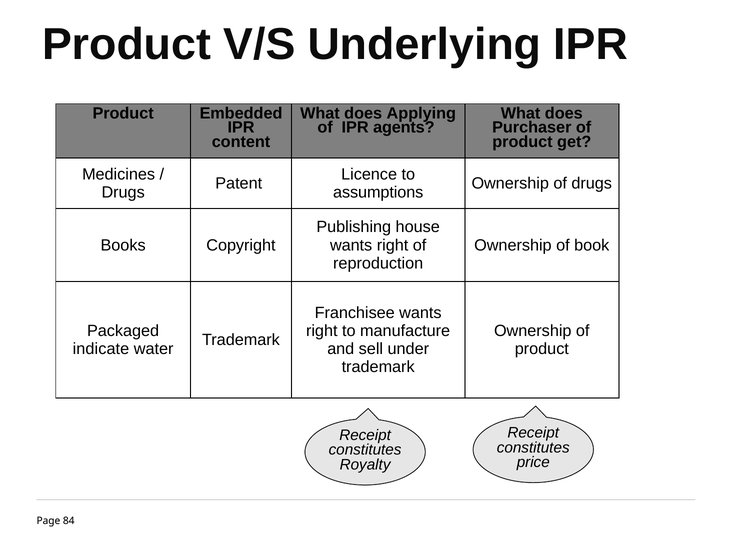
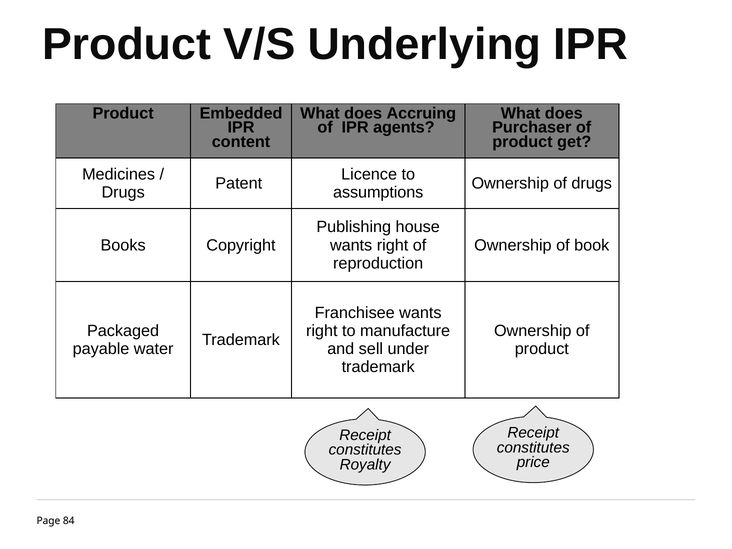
Applying: Applying -> Accruing (421, 113)
indicate: indicate -> payable (101, 349)
